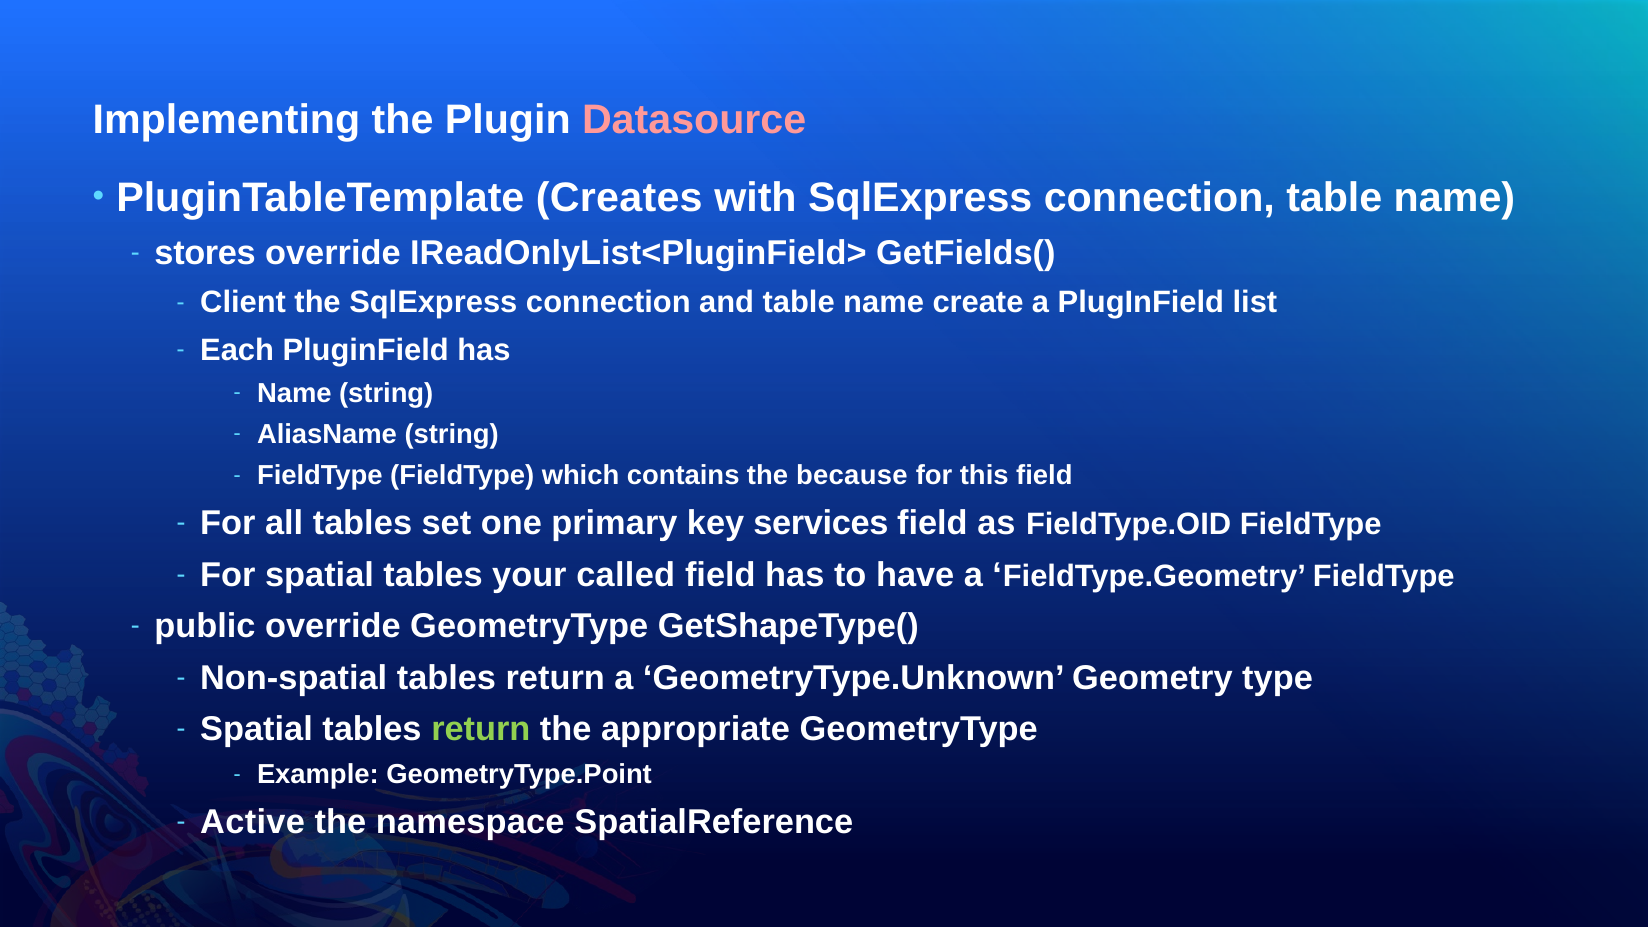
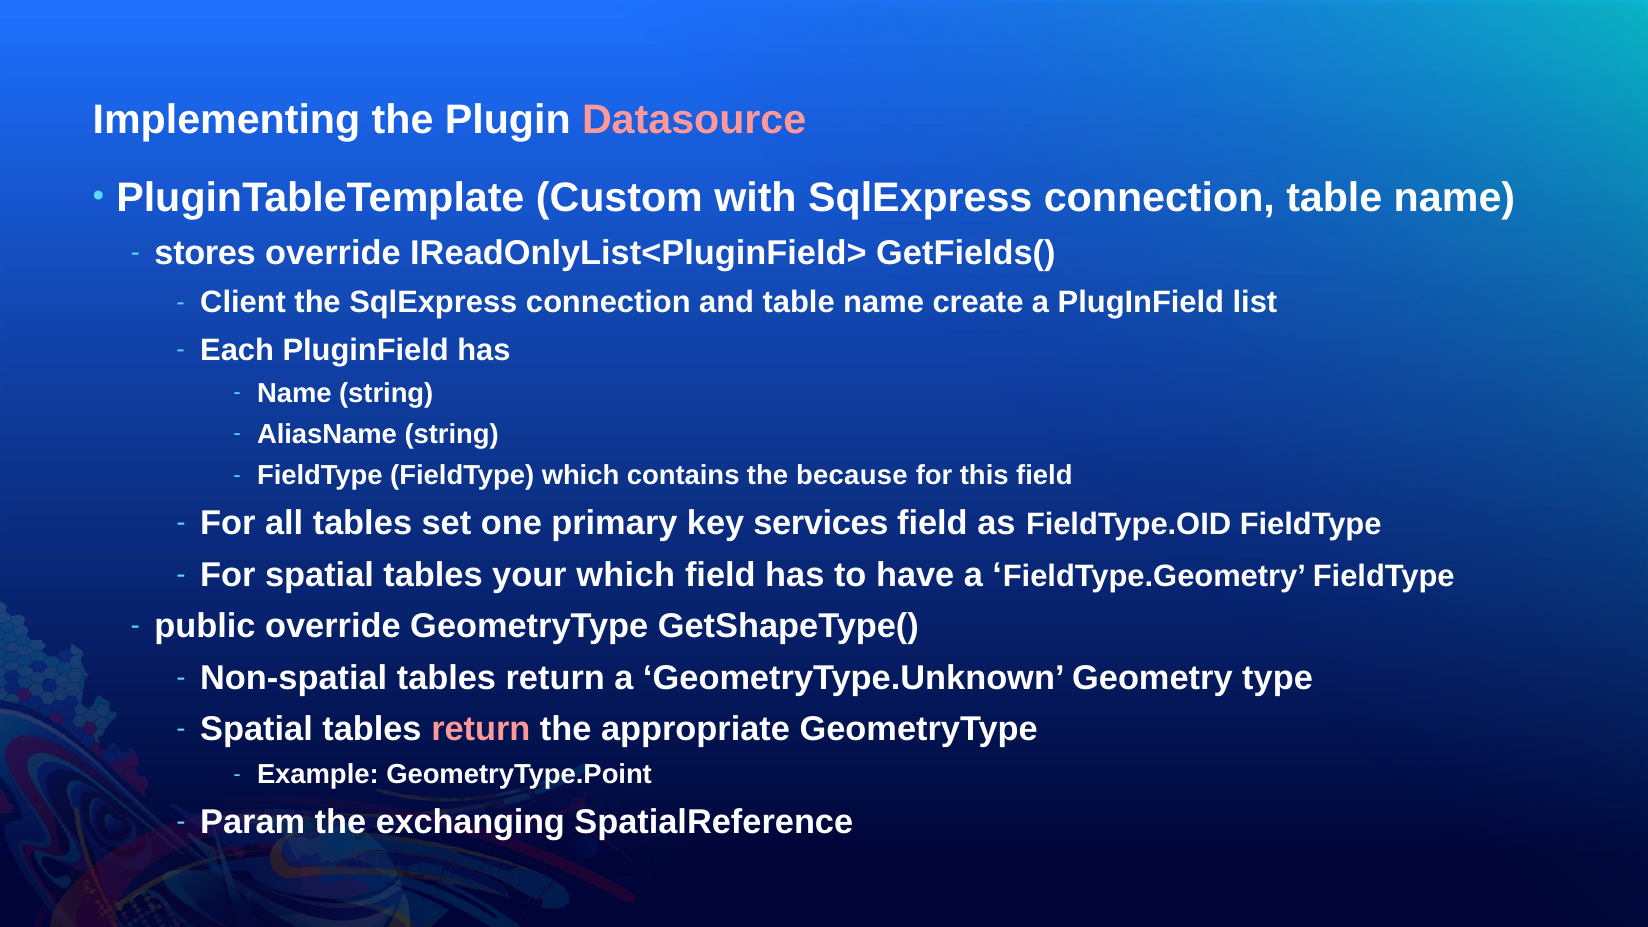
Creates: Creates -> Custom (619, 198)
your called: called -> which (626, 575)
return colour: light green -> pink (481, 730)
Active: Active -> Param (253, 822)
namespace: namespace -> exchanging (470, 822)
